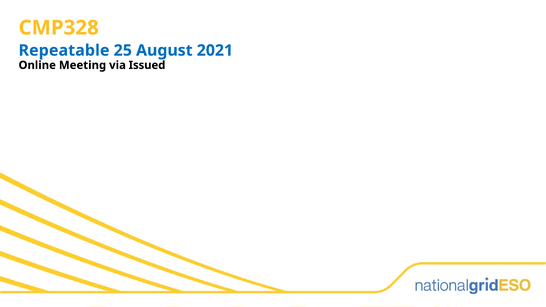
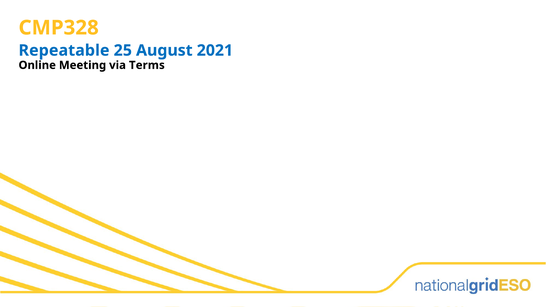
Issued: Issued -> Terms (147, 65)
